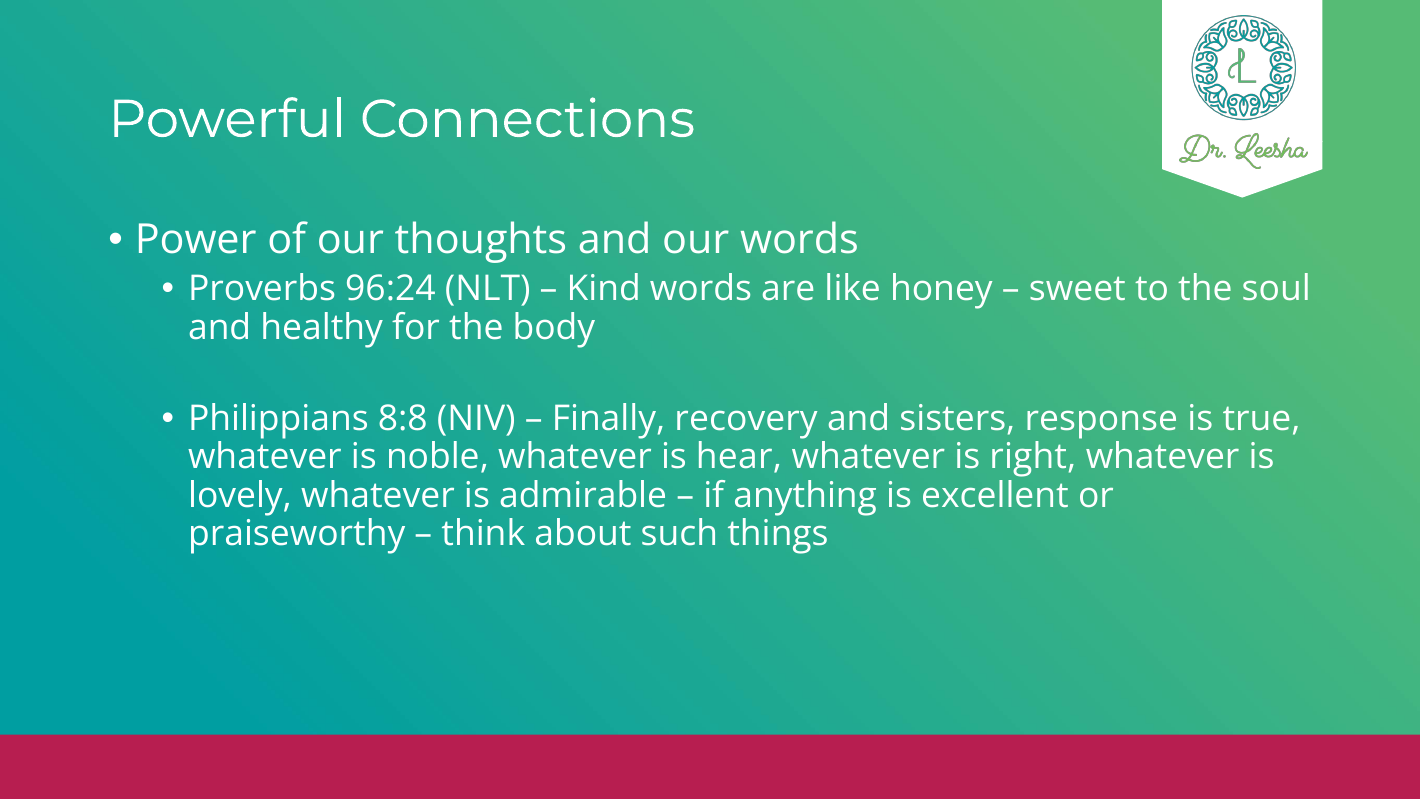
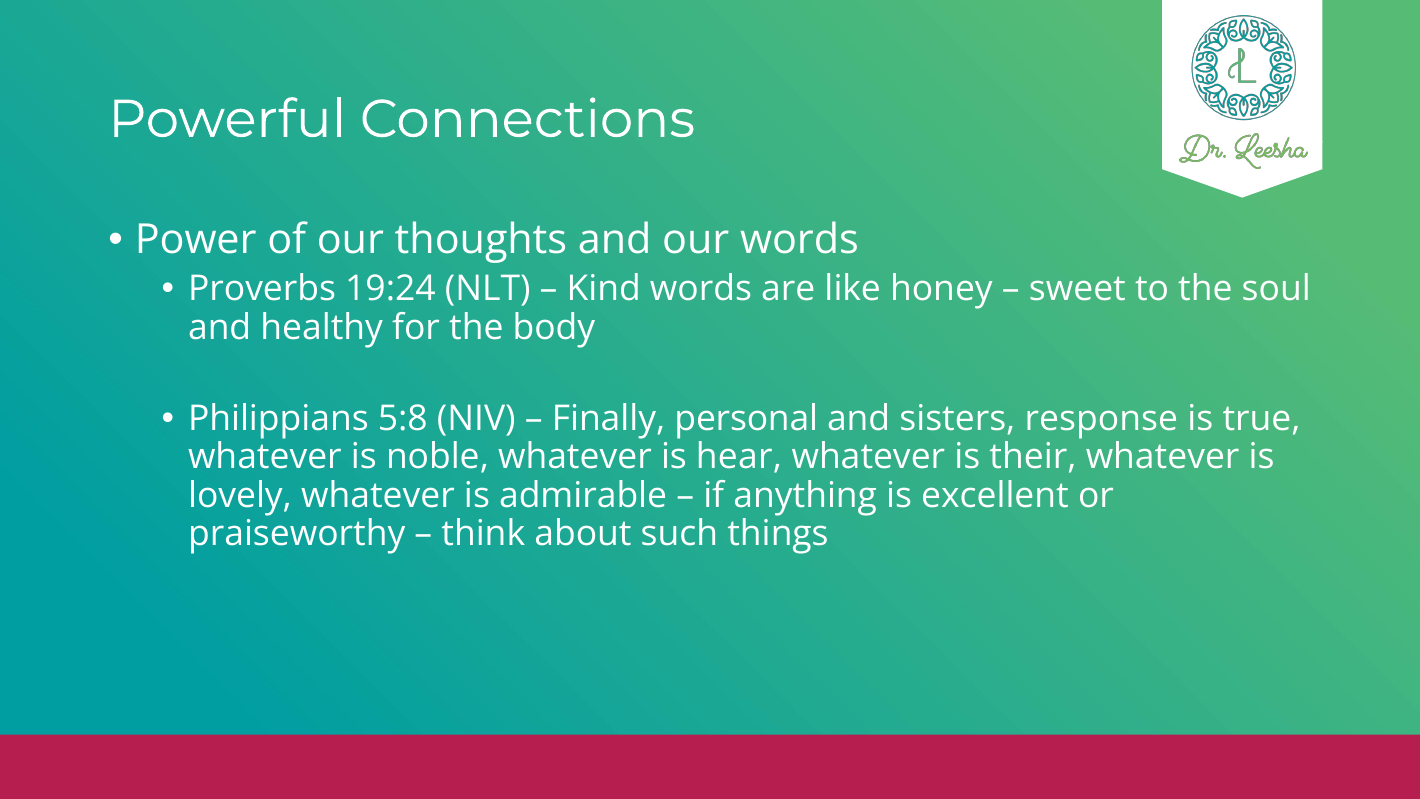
96:24: 96:24 -> 19:24 (390, 289)
8:8: 8:8 -> 5:8 (403, 419)
recovery: recovery -> personal (746, 419)
right: right -> their (1033, 457)
